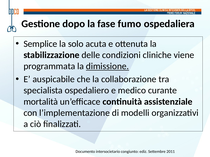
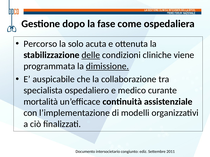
fumo: fumo -> come (130, 24)
Semplice: Semplice -> Percorso (40, 44)
delle underline: none -> present (91, 55)
